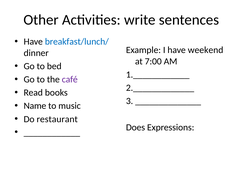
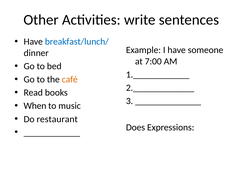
weekend: weekend -> someone (206, 50)
café colour: purple -> orange (70, 80)
Name: Name -> When (35, 106)
